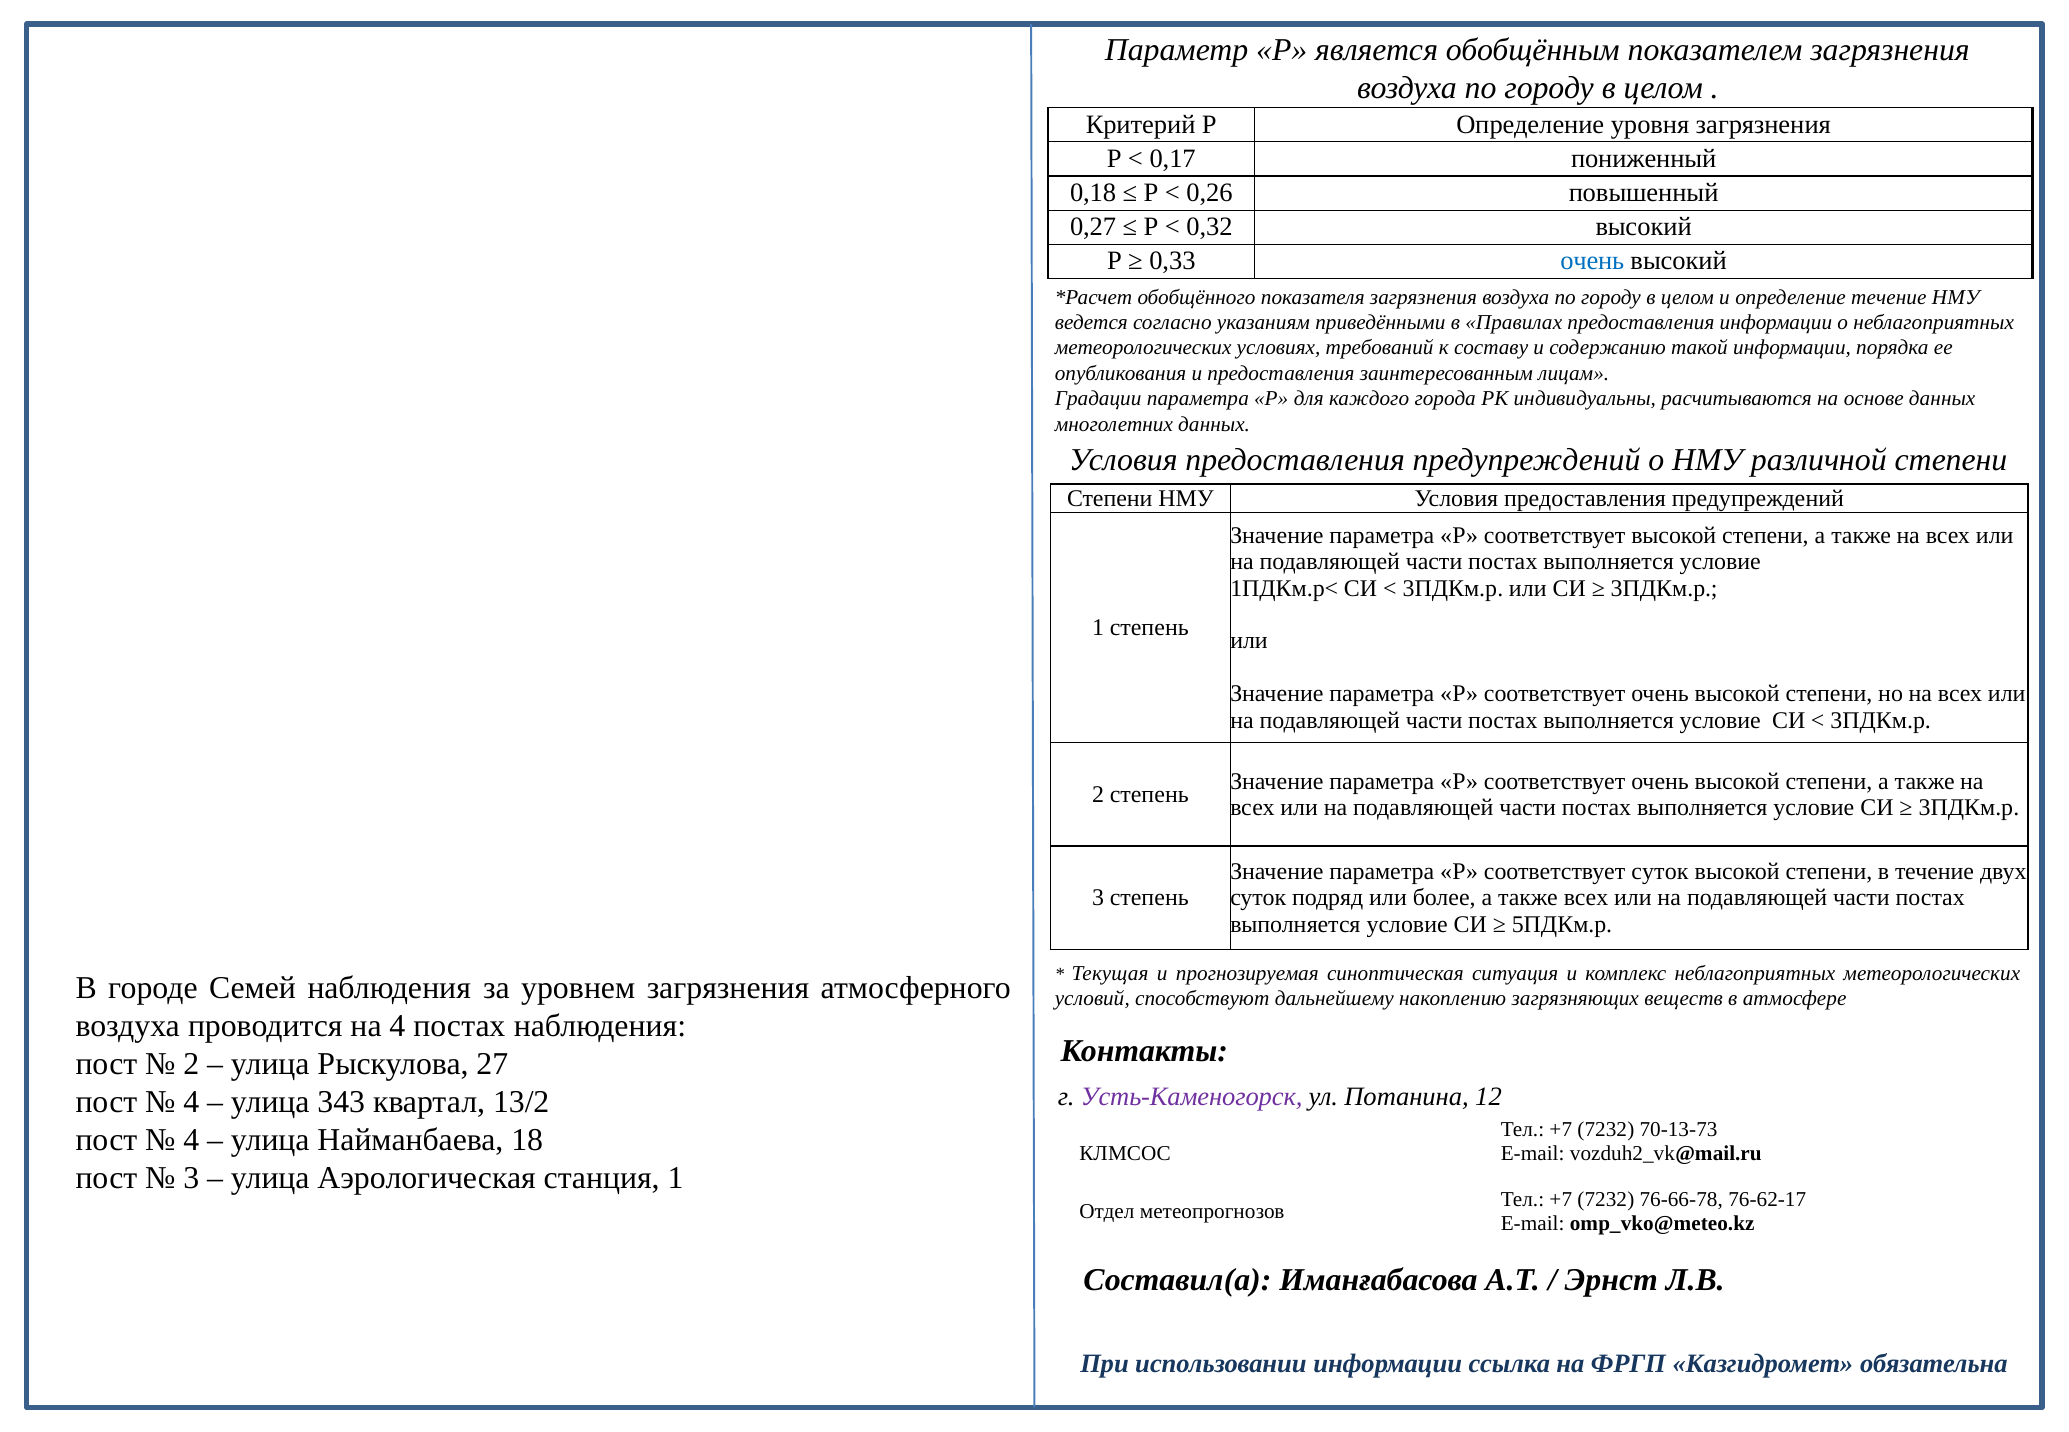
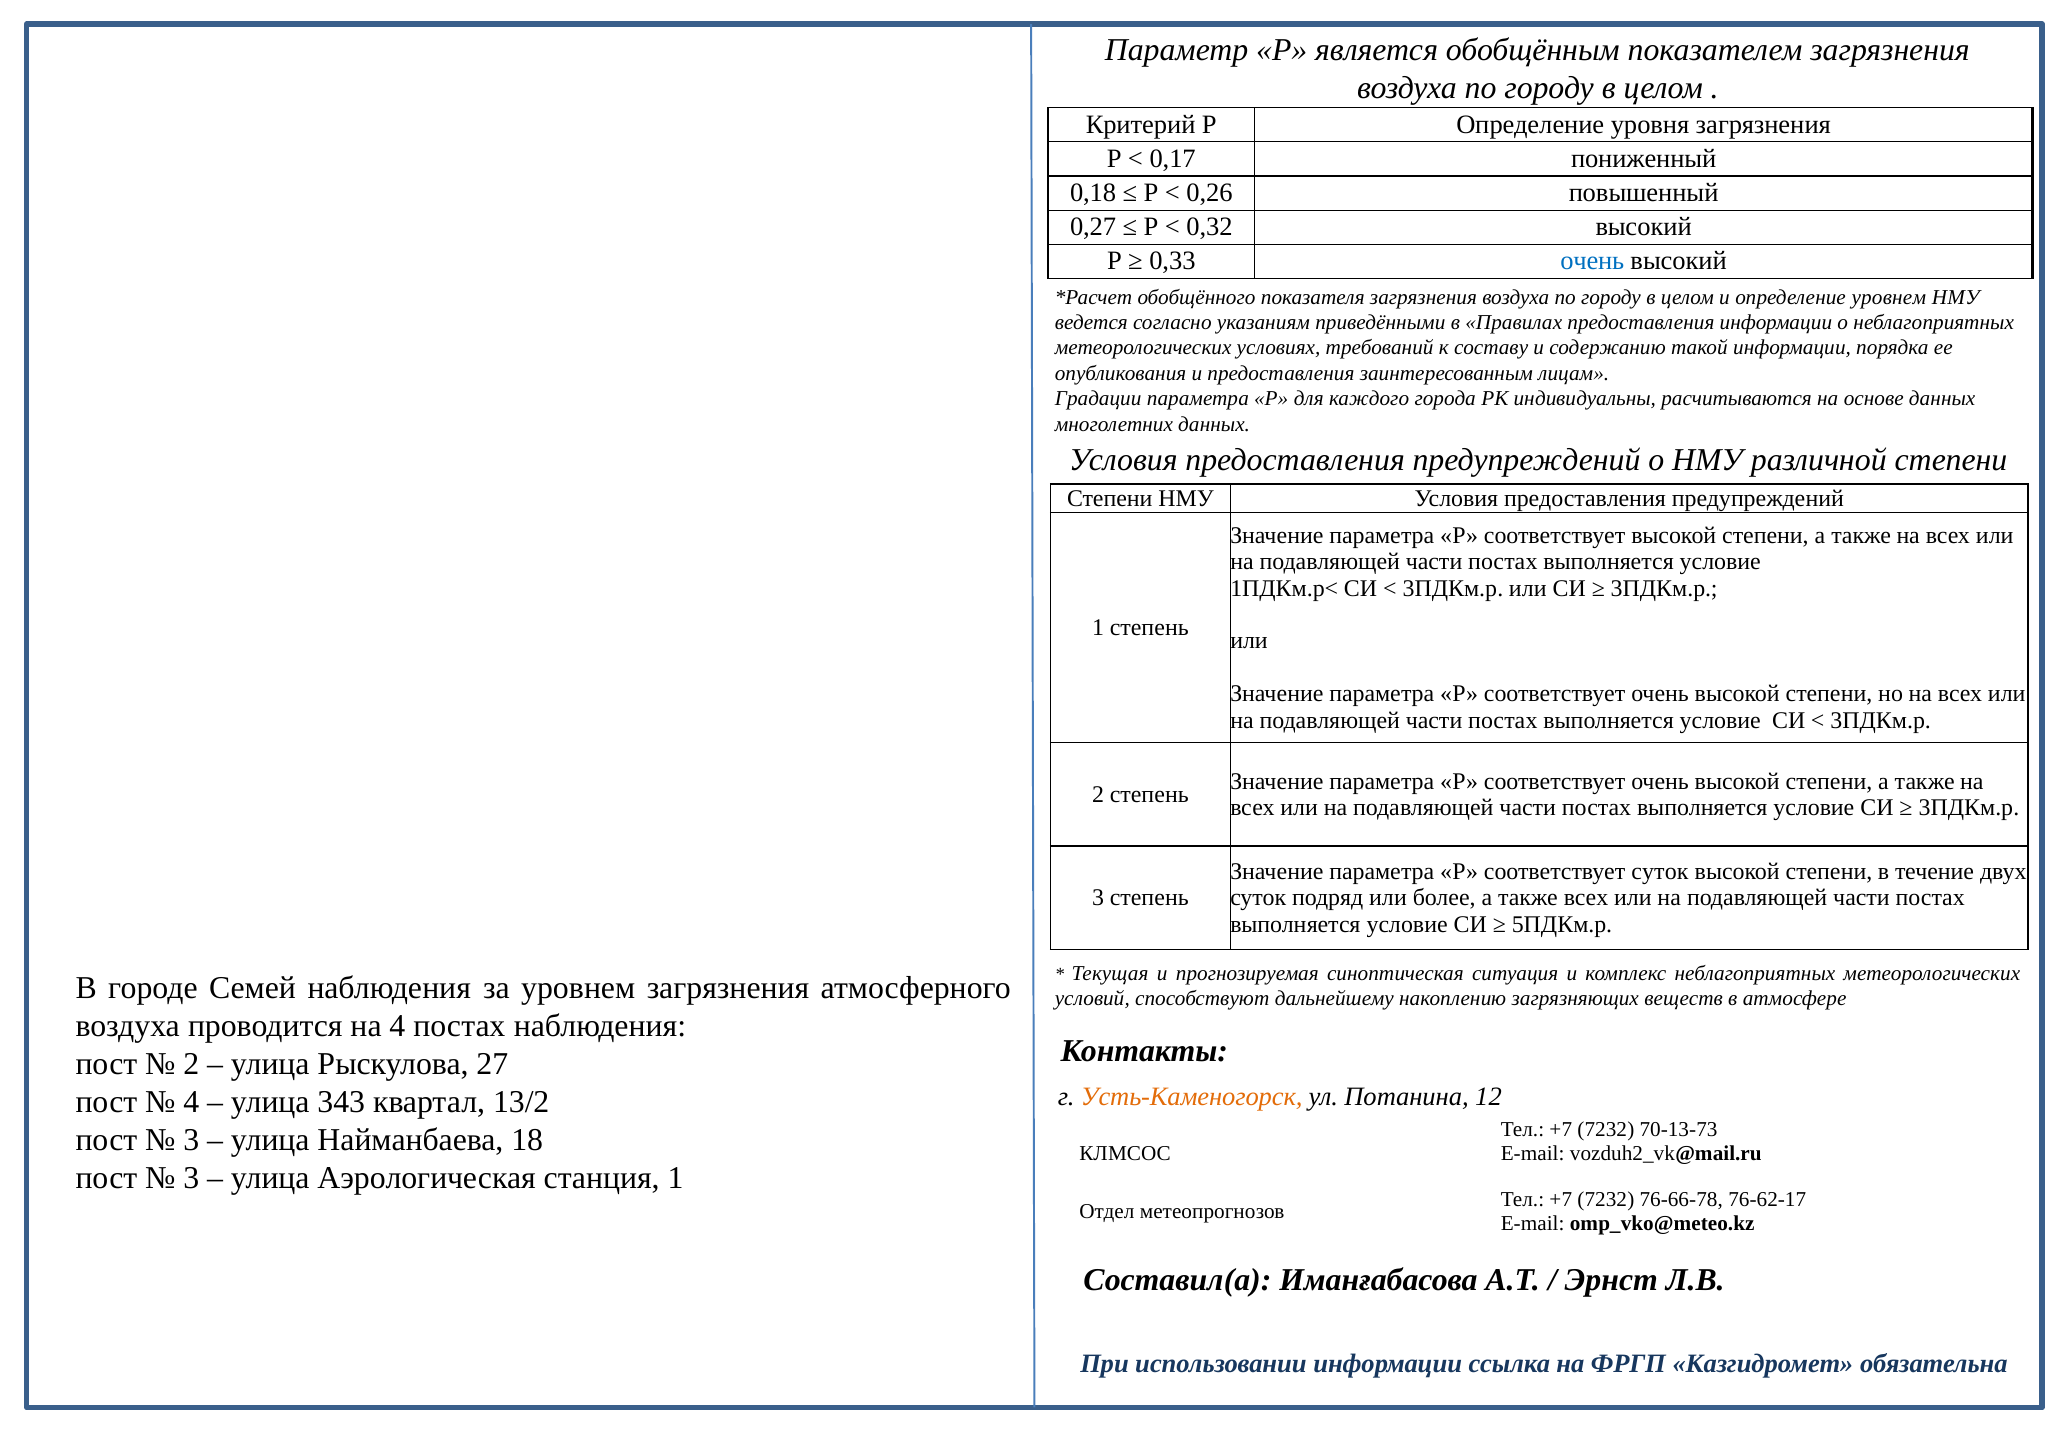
определение течение: течение -> уровнем (1889, 297)
Усть-Каменогорск colour: purple -> orange (1192, 1097)
4: 4 -> 3 (191, 1141)
